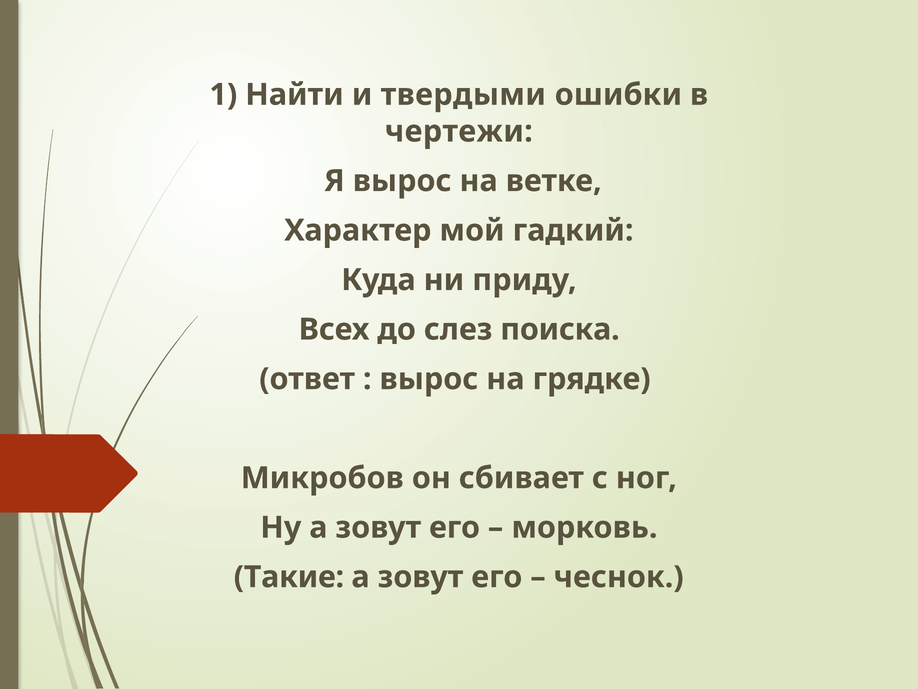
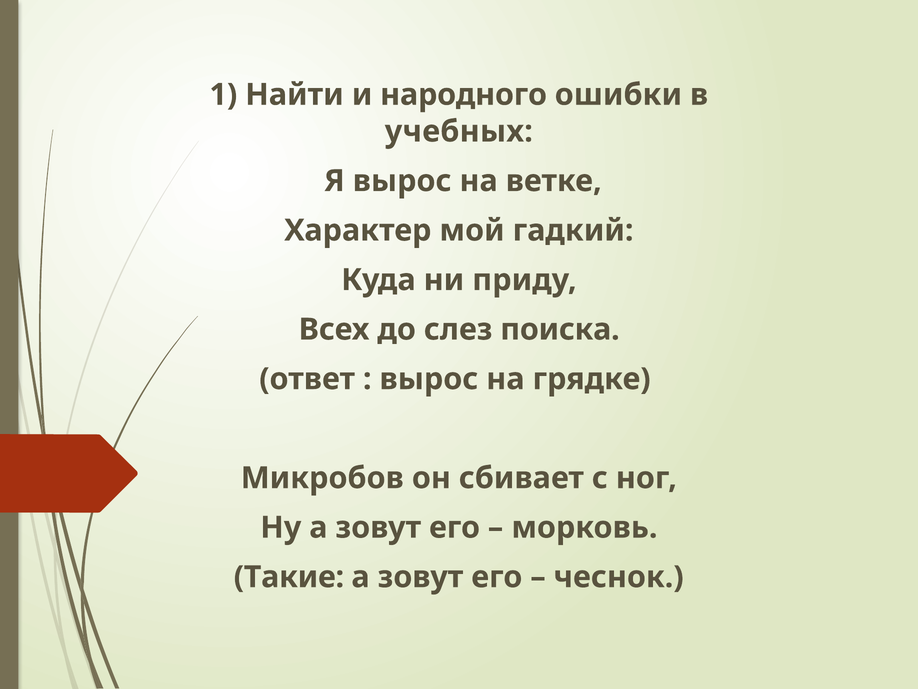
твердыми: твердыми -> народного (464, 95)
чертежи: чертежи -> учебных (459, 131)
